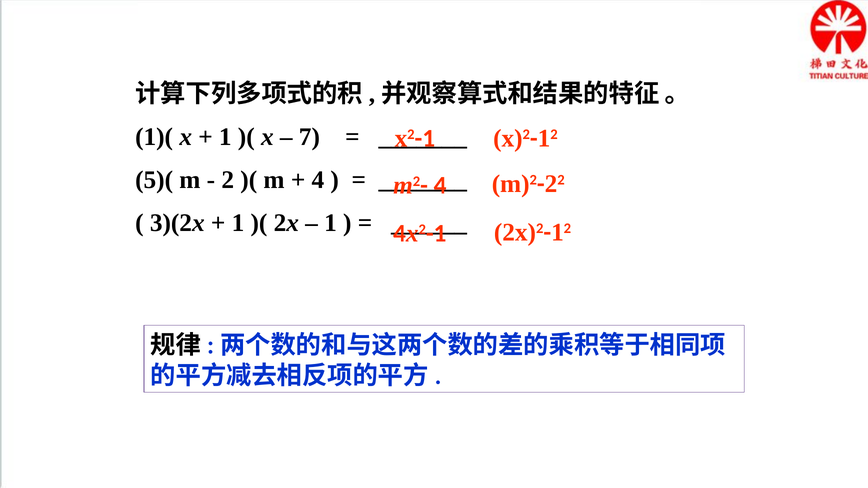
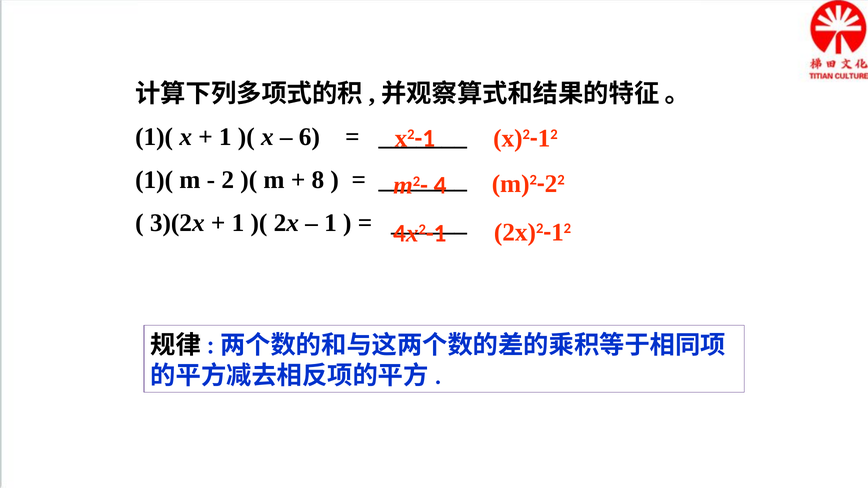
7: 7 -> 6 (309, 137)
5)(: 5)( -> 1)( (154, 180)
4: 4 -> 8 (318, 180)
